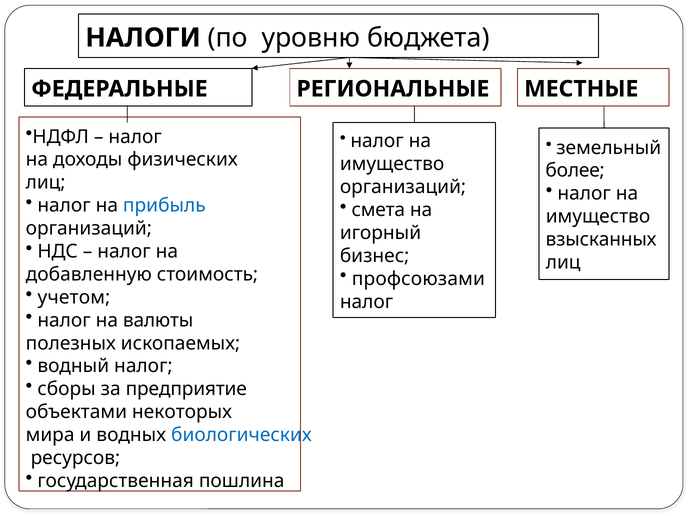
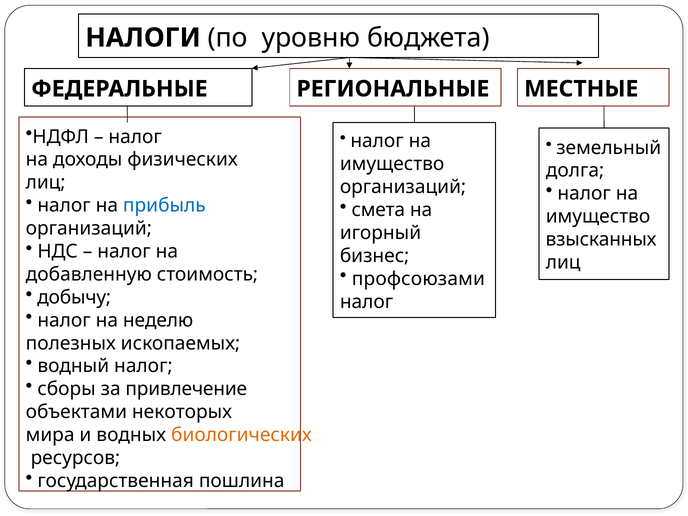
более: более -> долга (575, 171)
учетом: учетом -> добычу (74, 297)
валюты: валюты -> неделю (158, 320)
предприятие: предприятие -> привлечение (186, 389)
биологических colour: blue -> orange (241, 435)
